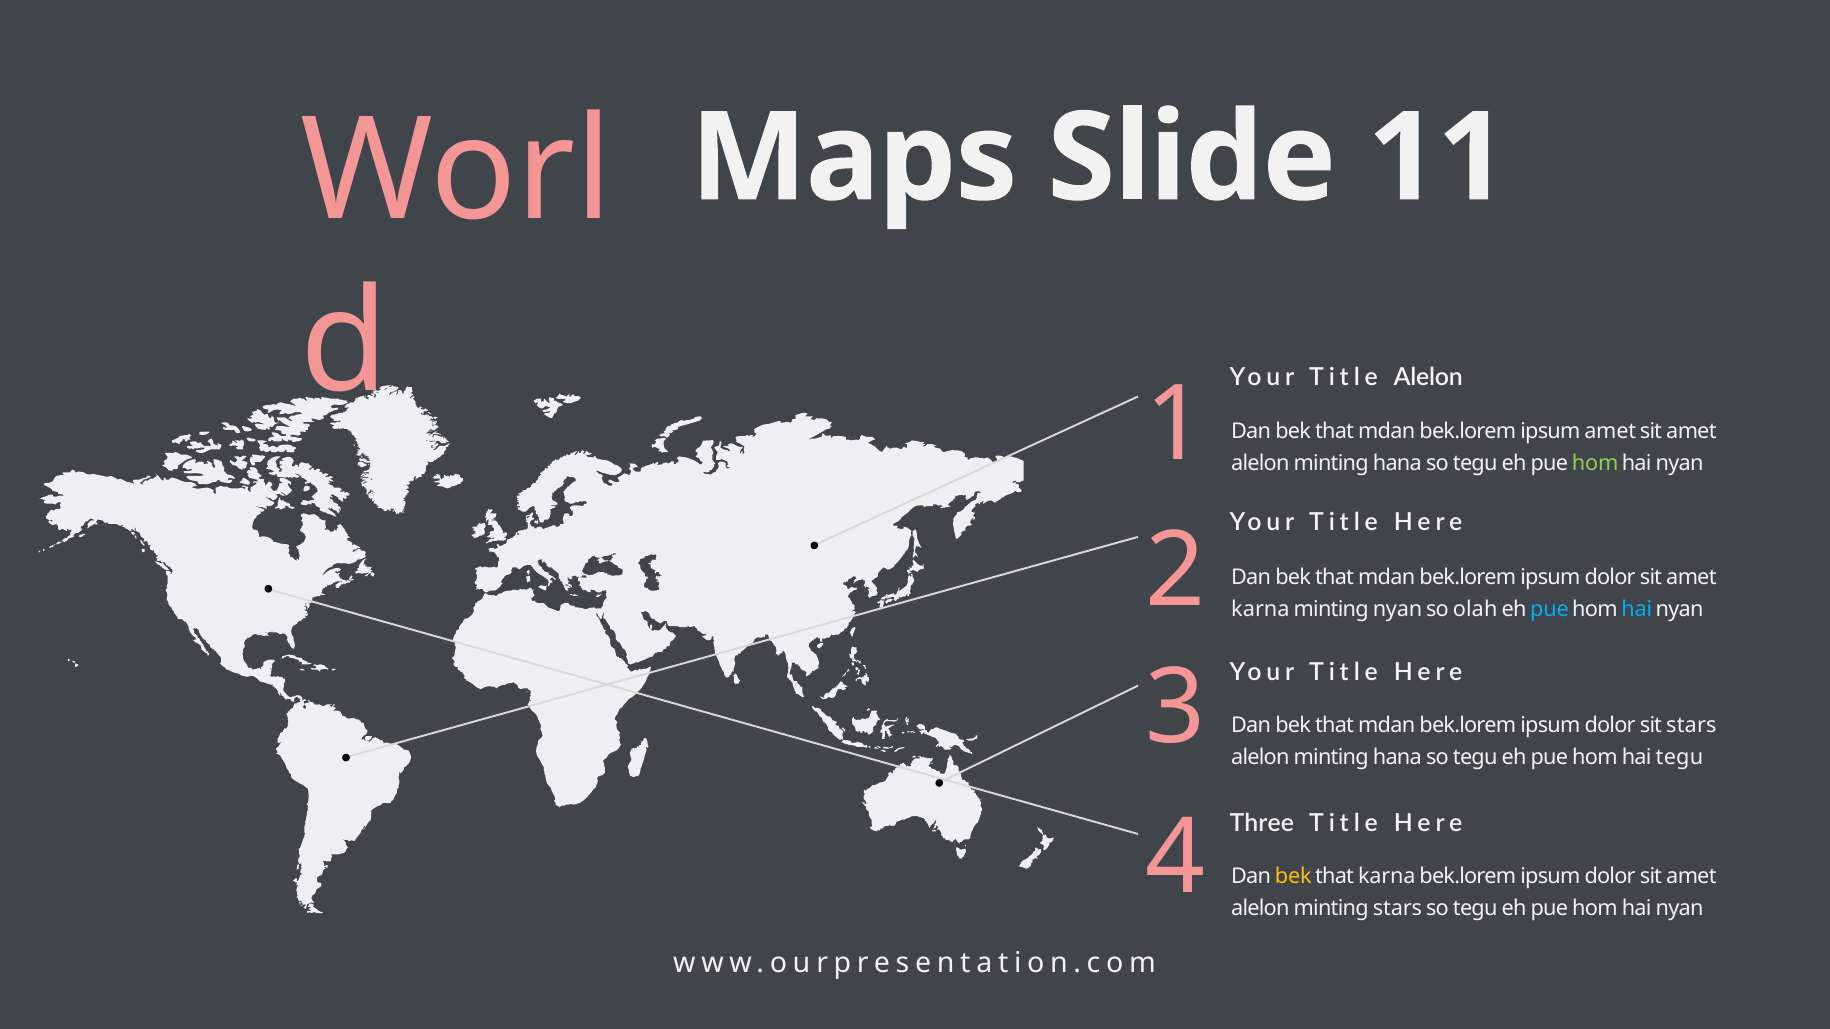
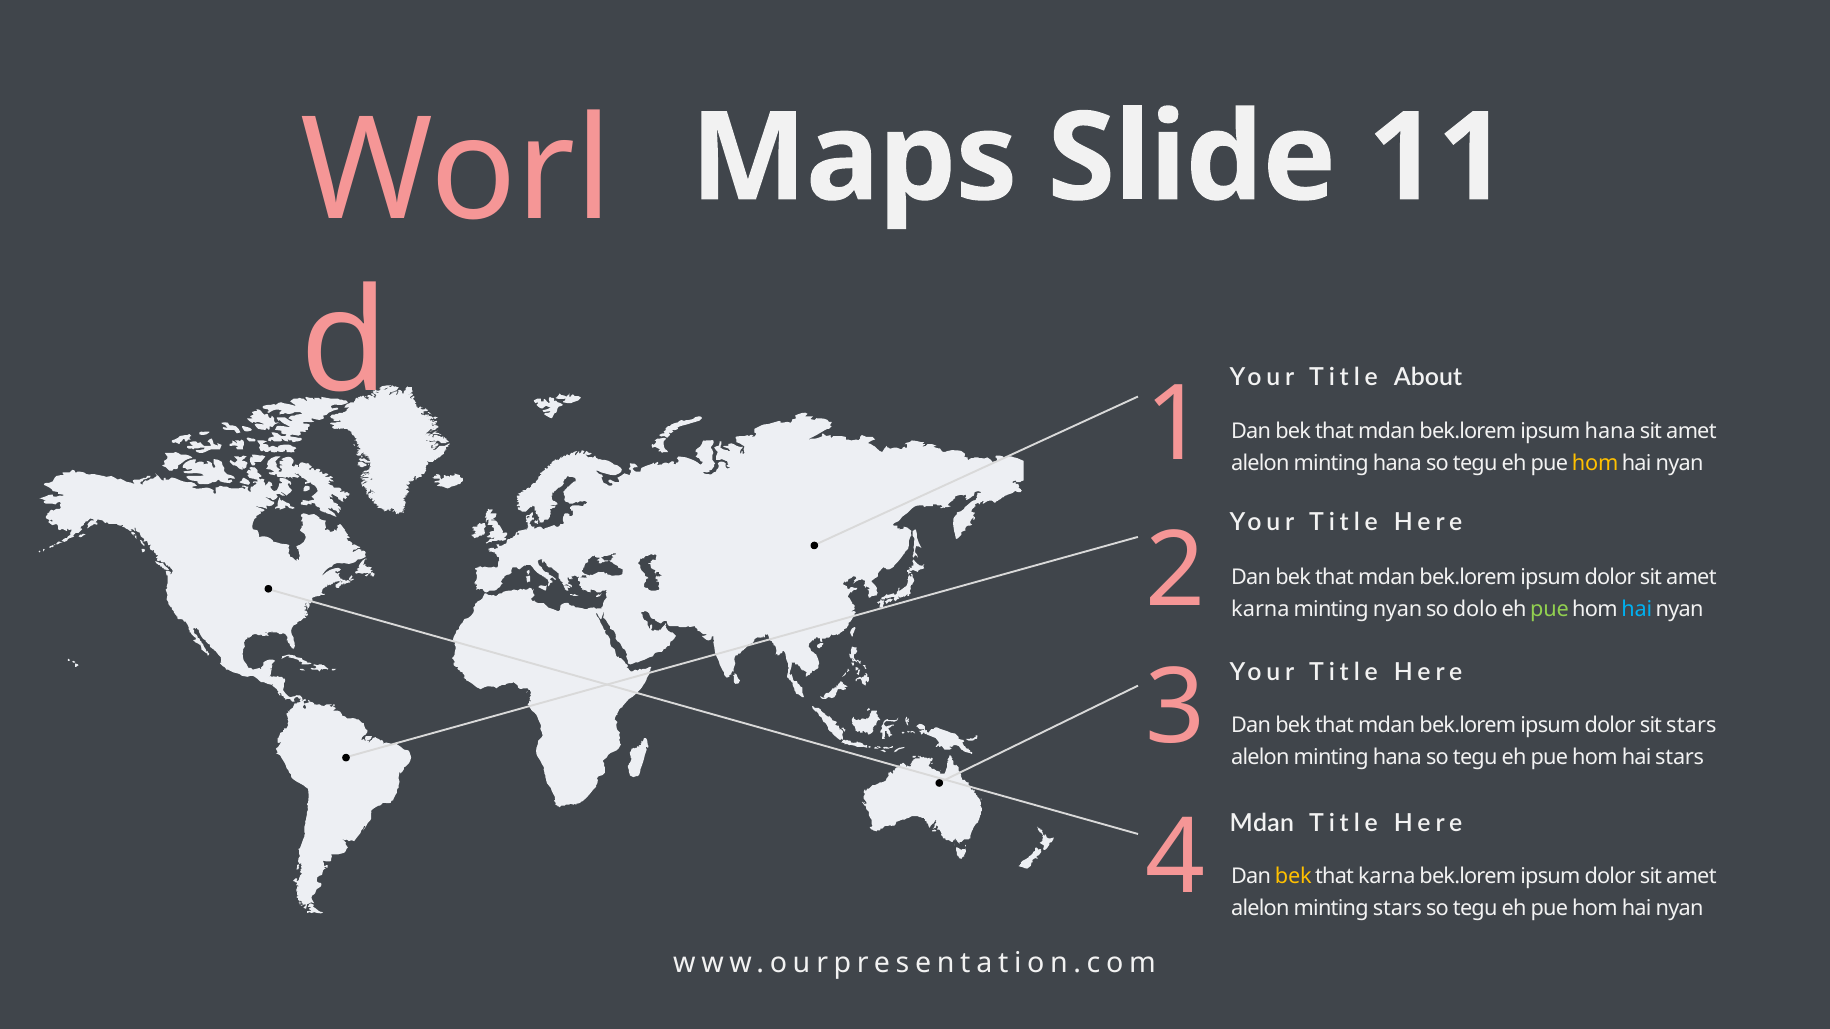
ipsum amet: amet -> hana (1610, 431)
Title Alelon: Alelon -> About (1428, 377)
hom colour: light green -> yellow (1595, 464)
olah: olah -> dolo (1475, 610)
pue colour: light blue -> light green (1550, 610)
hai tegu: tegu -> stars (1680, 758)
Three: Three -> Mdan (1262, 823)
